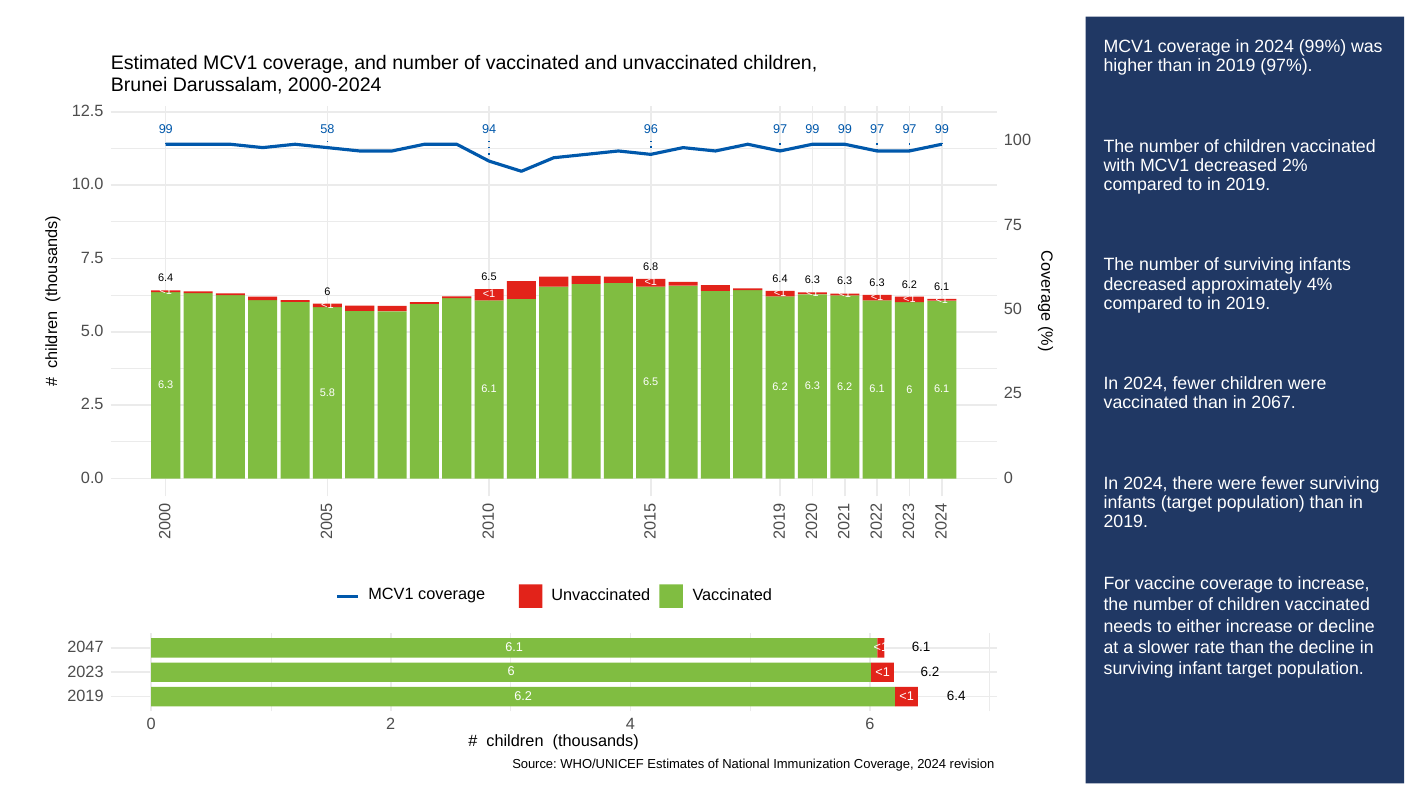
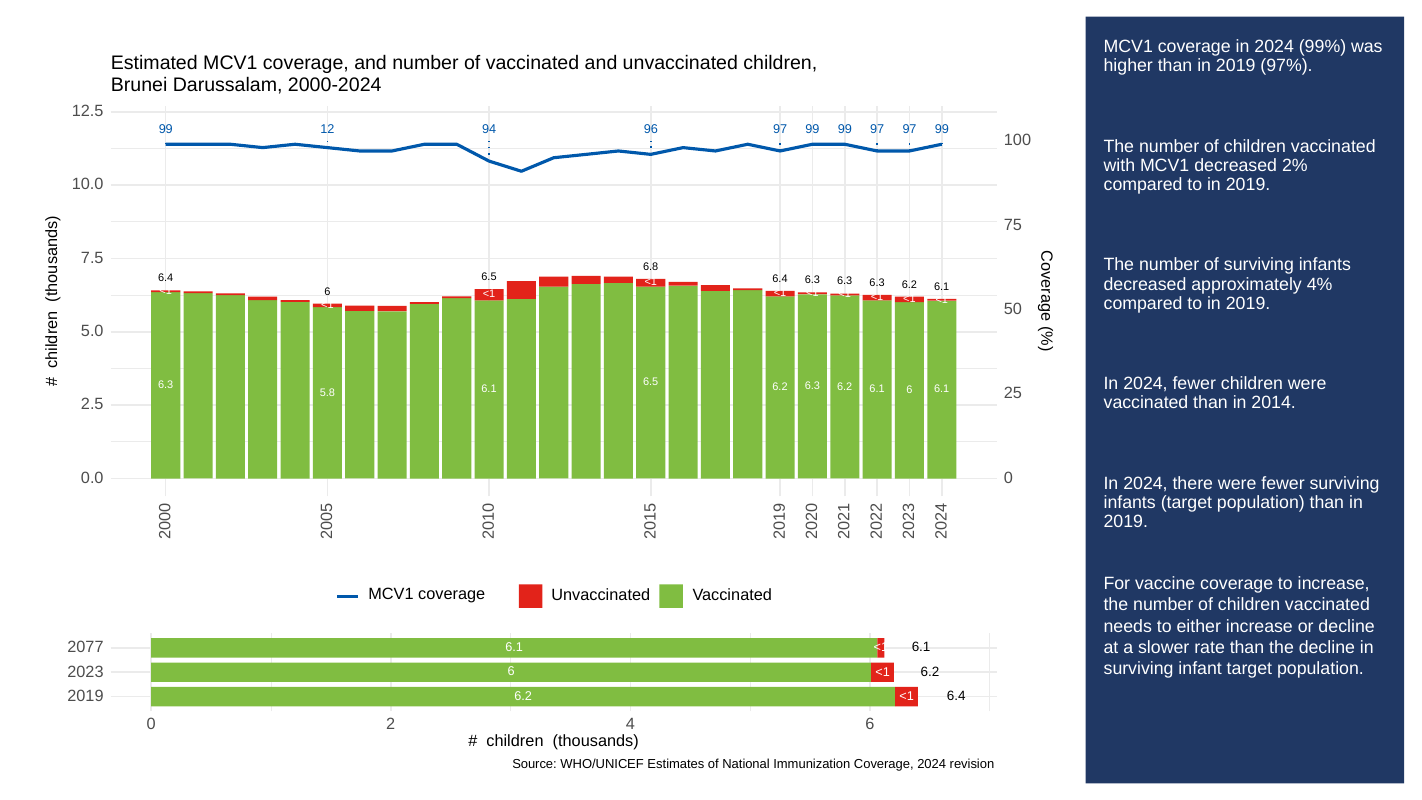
58: 58 -> 12 (328, 129)
2067: 2067 -> 2014 (1274, 403)
2047: 2047 -> 2077 (85, 647)
